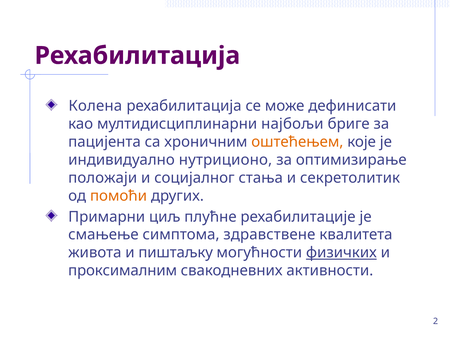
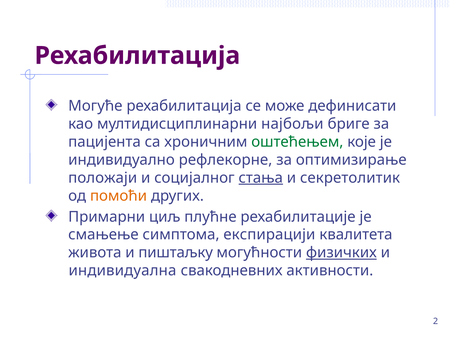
Колена: Колена -> Могуће (95, 106)
оштећењем colour: orange -> green (297, 142)
нутриционо: нутриционо -> рефлекорне (226, 160)
стања underline: none -> present (261, 178)
здравствене: здравствене -> експирацији (269, 235)
проксималним: проксималним -> индивидуална (122, 271)
